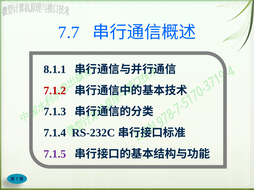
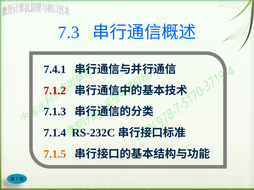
7.7: 7.7 -> 7.3 (69, 33)
8.1.1: 8.1.1 -> 7.4.1 (55, 70)
7.1.5 colour: purple -> orange (55, 154)
